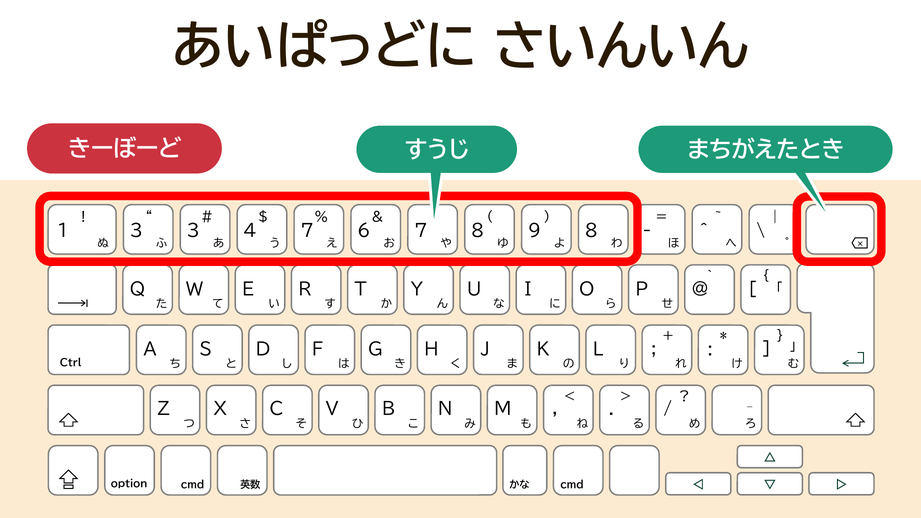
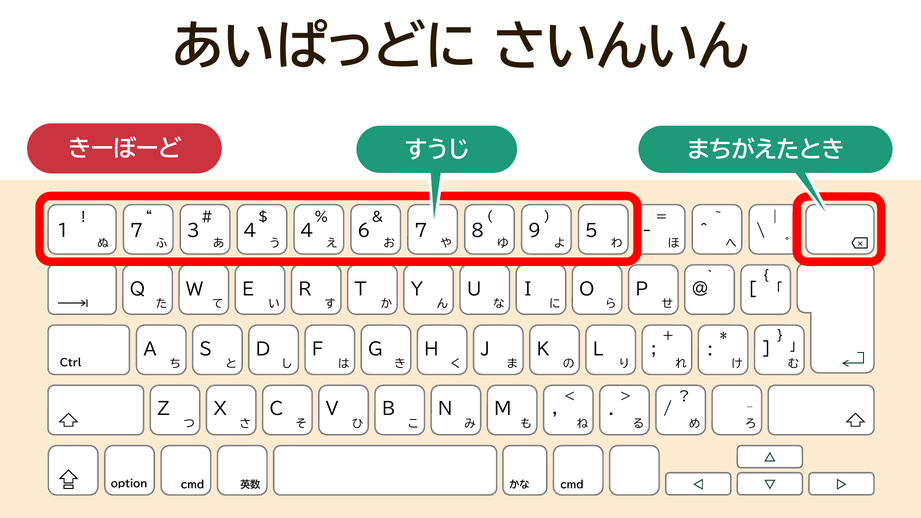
1 3: 3 -> 7 (136, 231)
4 7: 7 -> 4 (307, 231)
9 8: 8 -> 5 (591, 231)
